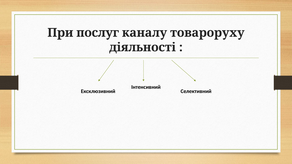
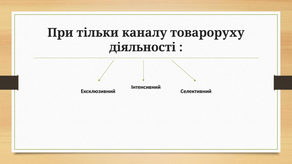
послуг: послуг -> тільки (98, 33)
